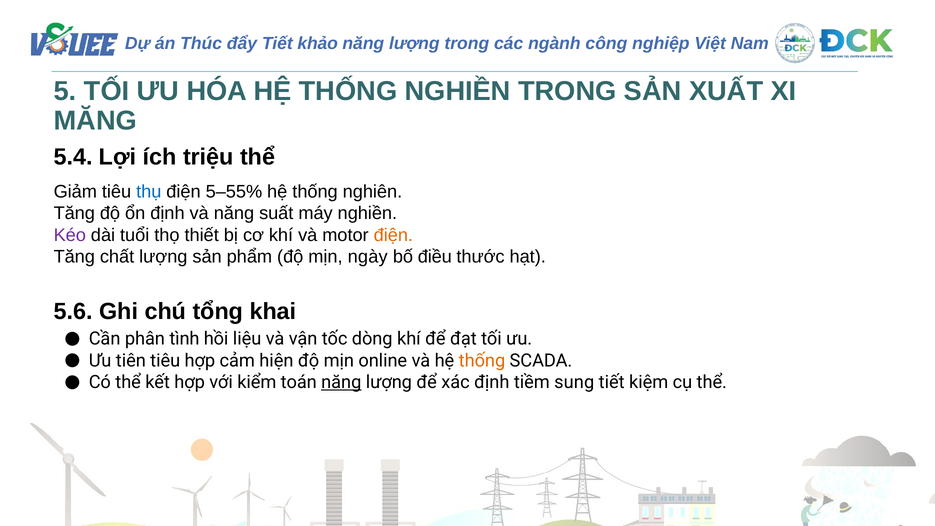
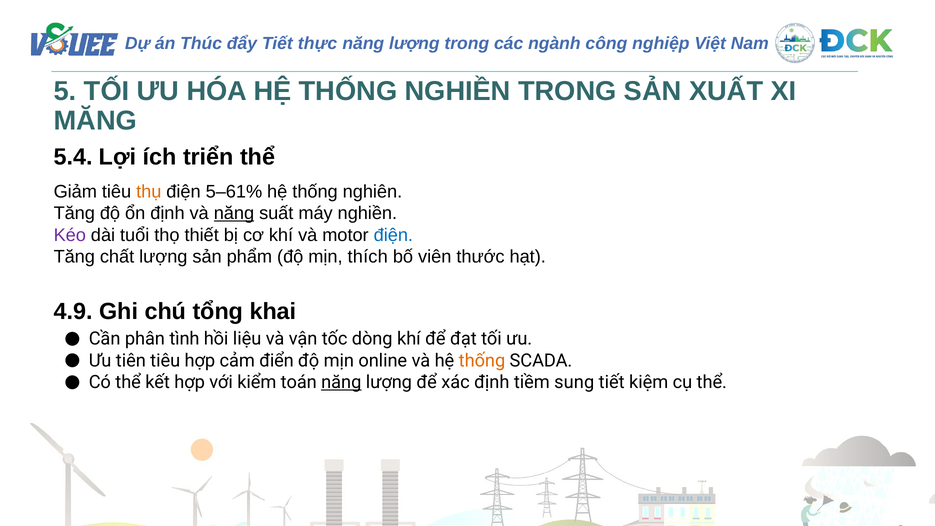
khảo: khảo -> thực (317, 43)
triệu: triệu -> triển (208, 157)
thụ colour: blue -> orange (149, 191)
5–55%: 5–55% -> 5–61% (234, 191)
năng underline: none -> present (234, 213)
điện colour: orange -> blue (393, 235)
ngày: ngày -> thích (368, 257)
điều: điều -> viên (435, 257)
5.6: 5.6 -> 4.9 (73, 312)
hiện: hiện -> điển (277, 360)
